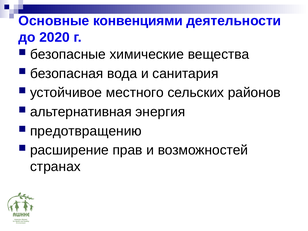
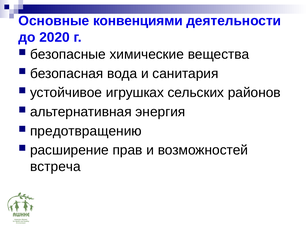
местного: местного -> игрушках (135, 93)
странах: странах -> встреча (55, 167)
